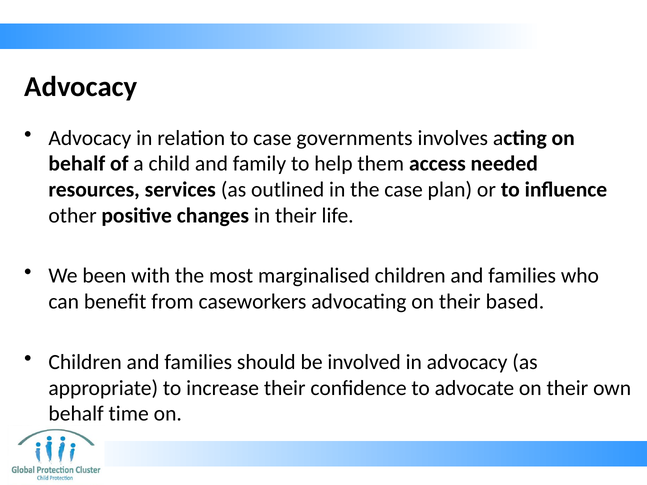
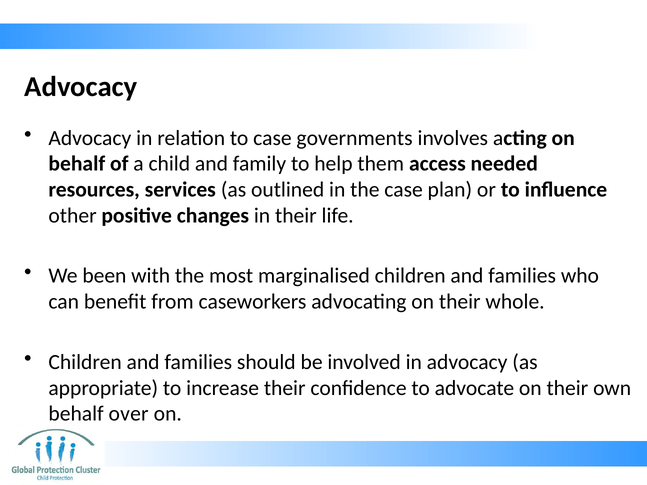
based: based -> whole (515, 302)
time: time -> over (129, 414)
